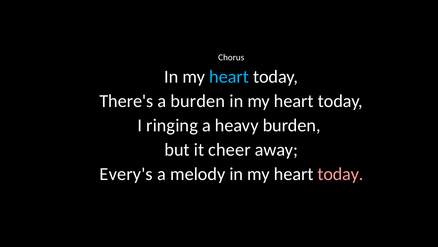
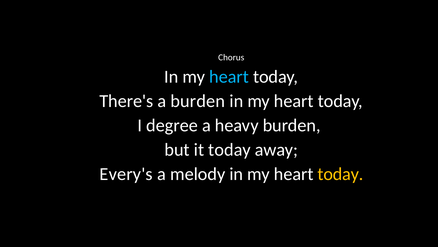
ringing: ringing -> degree (172, 125)
it cheer: cheer -> today (229, 149)
today colour: pink -> yellow (340, 174)
